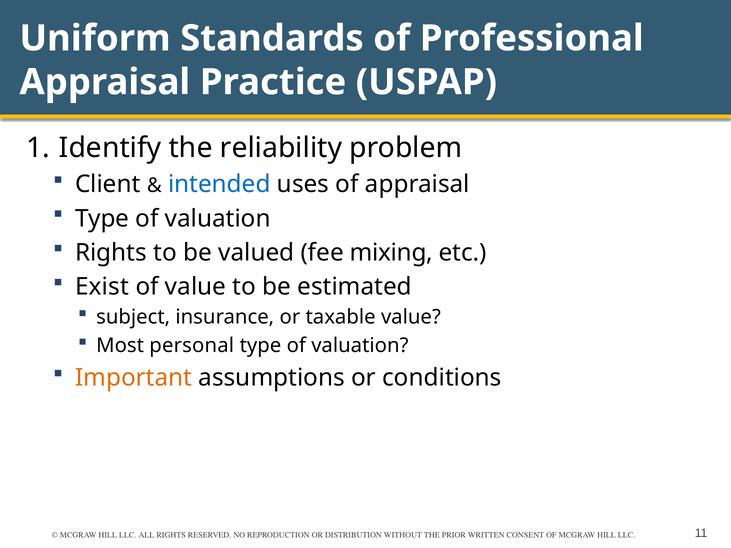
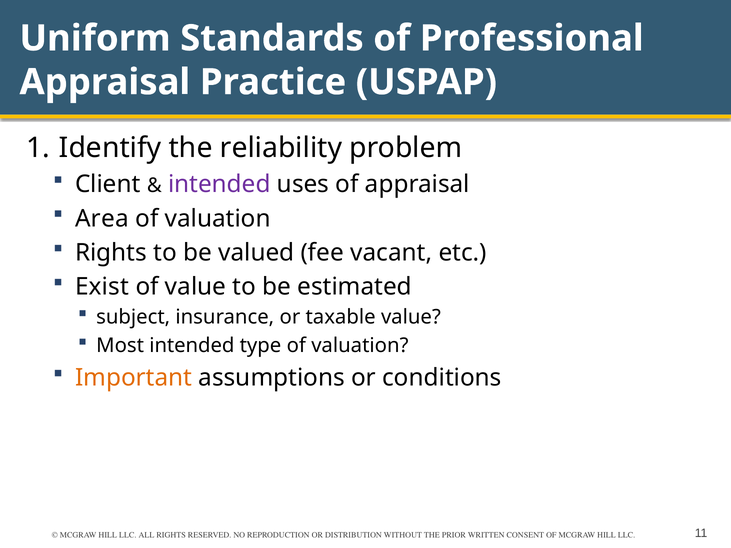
intended colour: blue -> purple (219, 184)
Type: Type -> Area (102, 219)
mixing: mixing -> vacant (391, 253)
Most personal: personal -> intended (192, 346)
